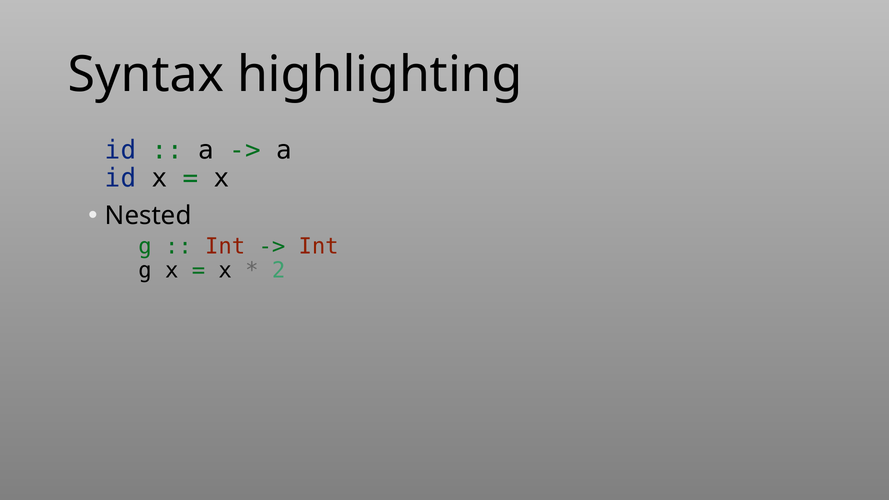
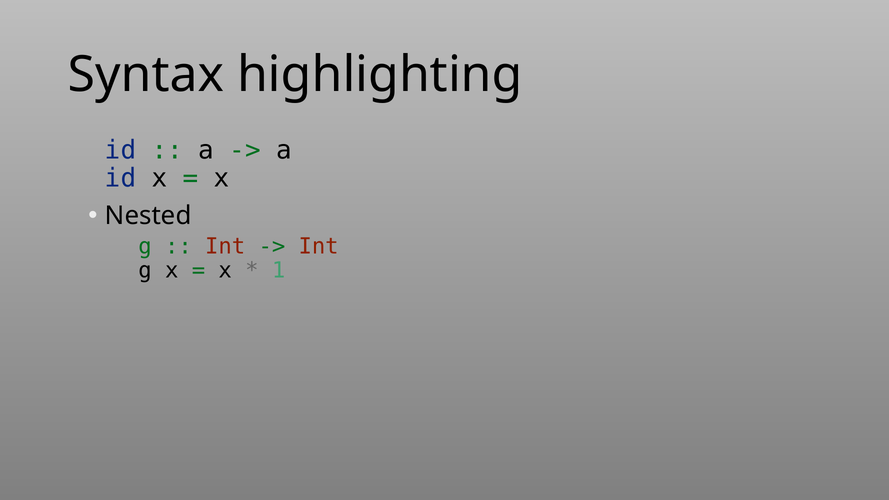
2: 2 -> 1 (279, 270)
